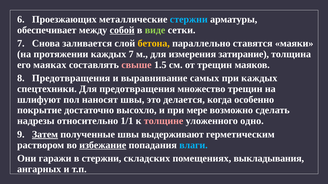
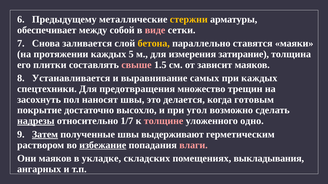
Проезжающих: Проезжающих -> Предыдущему (64, 19)
стержни colour: light blue -> yellow (189, 19)
собой underline: present -> none (122, 30)
виде colour: light green -> pink (155, 30)
каждых 7: 7 -> 5 (131, 54)
маяках: маяках -> плитки (50, 65)
от трещин: трещин -> зависит (215, 65)
8 Предотвращения: Предотвращения -> Устанавливается (71, 78)
шлифуют: шлифуют -> засохнуть (39, 100)
особенно: особенно -> готовым (254, 100)
мере: мере -> угол (197, 111)
надрезы underline: none -> present (36, 121)
1/1: 1/1 -> 1/7 (127, 121)
влаги colour: light blue -> pink (193, 145)
Они гаражи: гаражи -> маяков (55, 159)
в стержни: стержни -> укладке (101, 159)
